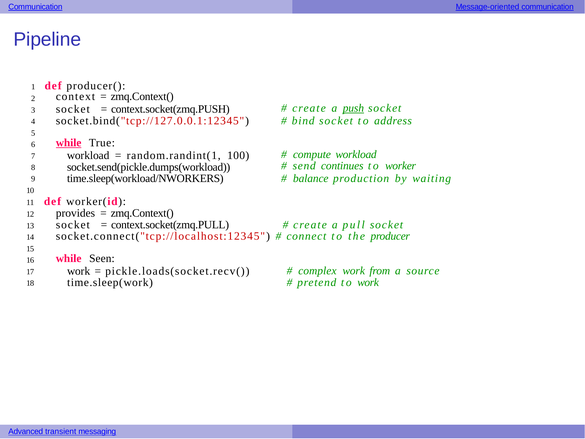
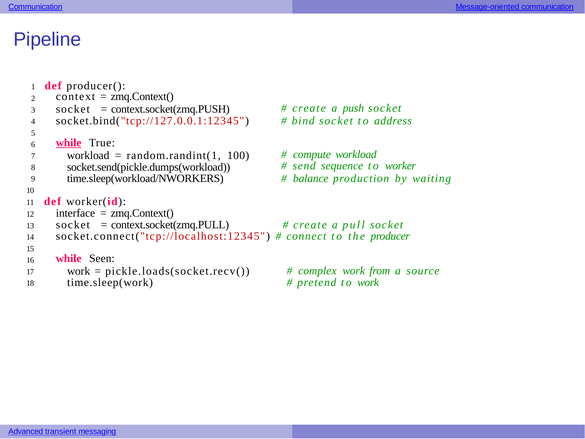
push underline: present -> none (353, 108)
continues: continues -> sequence (342, 166)
provides: provides -> interface (76, 213)
